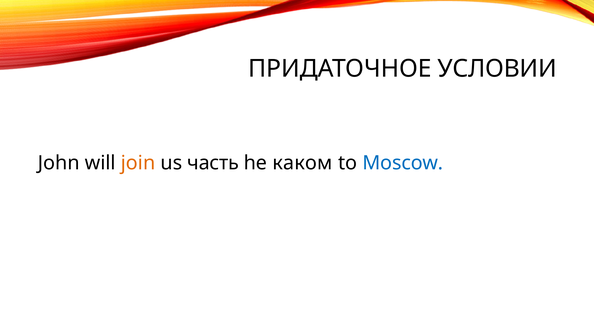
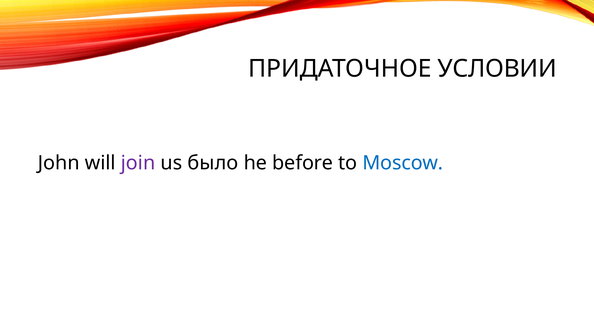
join colour: orange -> purple (138, 163)
часть: часть -> было (213, 163)
каком: каком -> before (303, 163)
